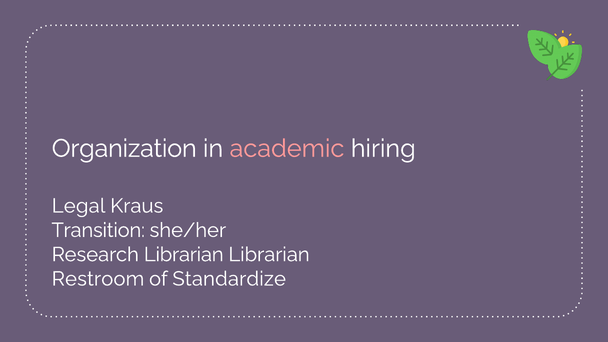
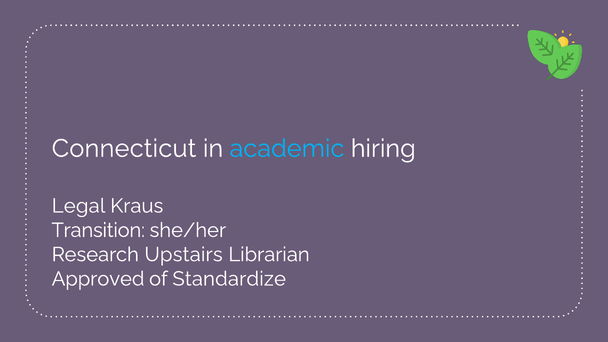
Organization: Organization -> Connecticut (124, 148)
academic colour: pink -> light blue (287, 148)
Research Librarian: Librarian -> Upstairs (184, 255)
Restroom: Restroom -> Approved (98, 279)
